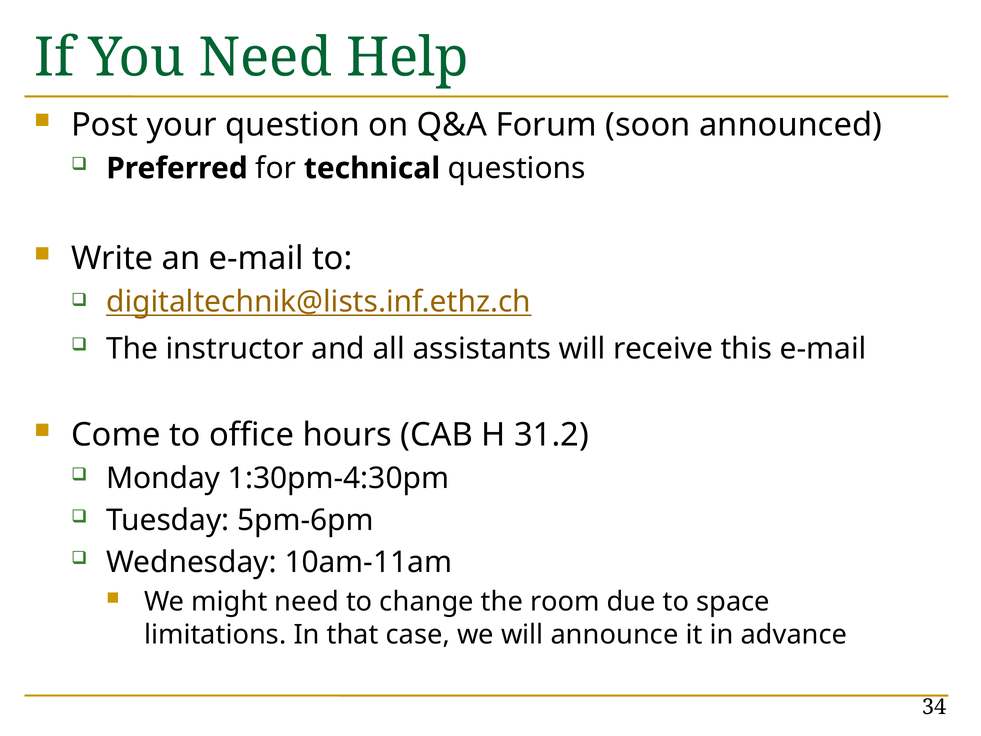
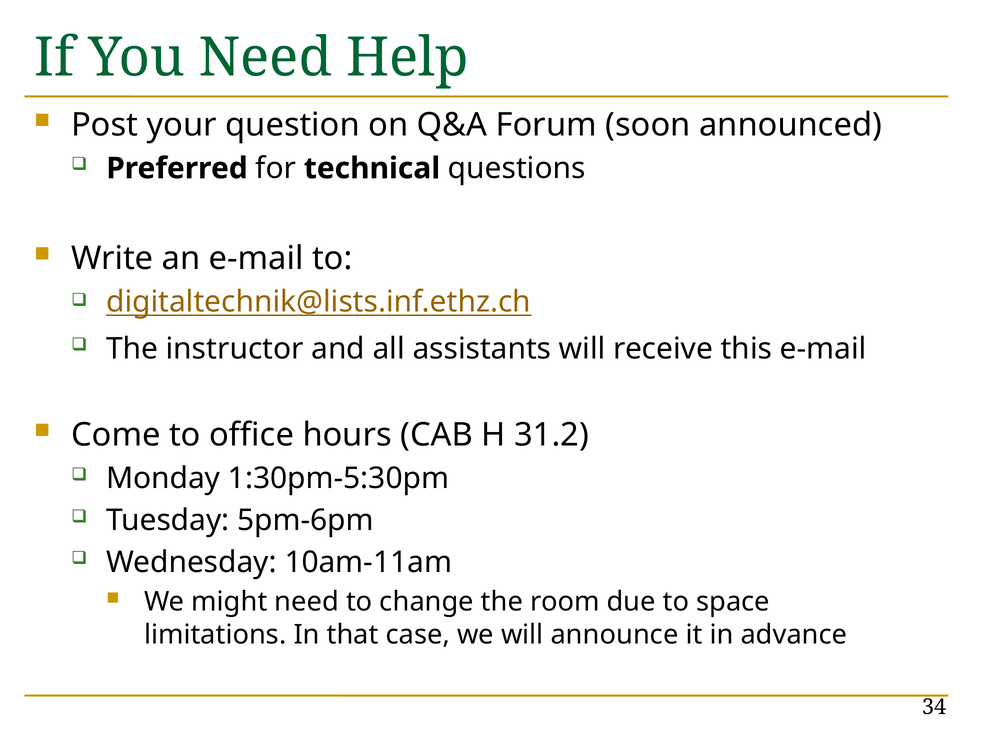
1:30pm-4:30pm: 1:30pm-4:30pm -> 1:30pm-5:30pm (339, 478)
